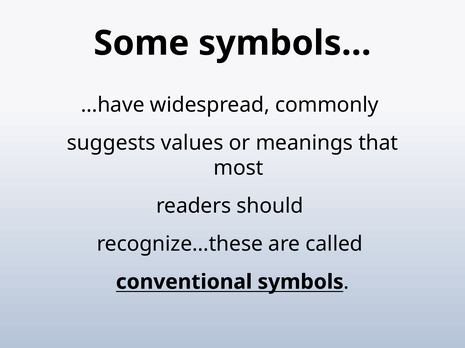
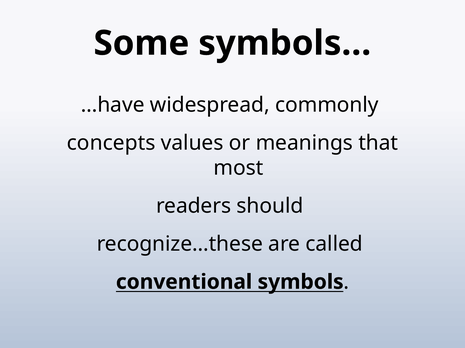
suggests: suggests -> concepts (111, 143)
